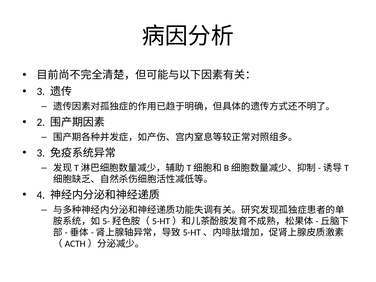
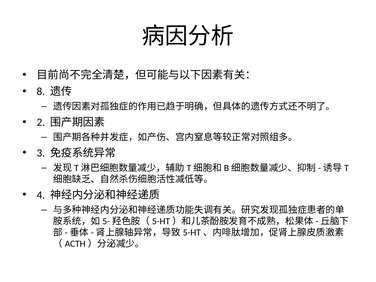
3: 3 -> 8 (41, 92)
